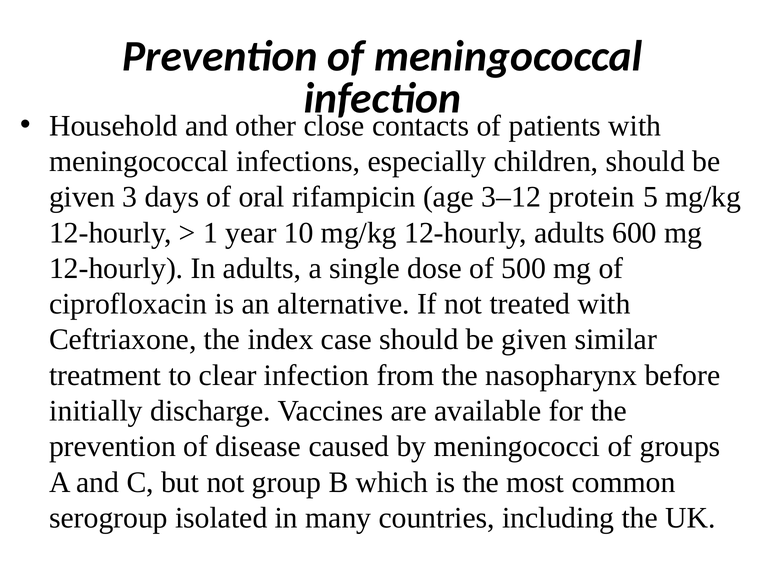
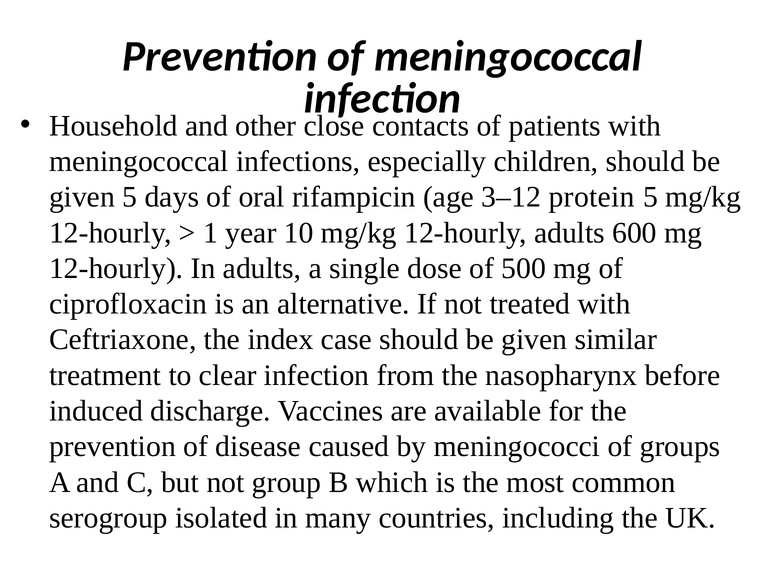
given 3: 3 -> 5 (130, 197)
initially: initially -> induced (96, 411)
